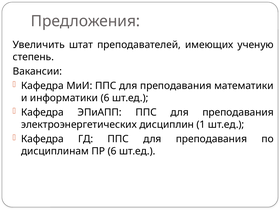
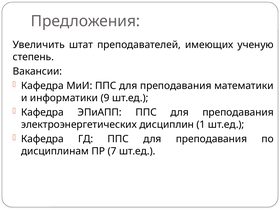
информатики 6: 6 -> 9 (105, 98)
ПР 6: 6 -> 7 (112, 151)
